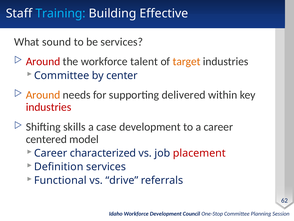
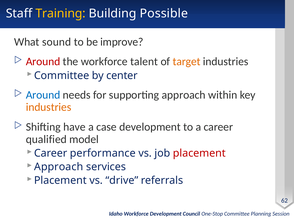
Training colour: light blue -> yellow (61, 14)
Effective: Effective -> Possible (164, 14)
be services: services -> improve (122, 42)
Around colour: orange -> blue (43, 95)
supporting delivered: delivered -> approach (184, 95)
industries colour: red -> orange (49, 107)
skills: skills -> have (74, 127)
centered: centered -> qualified (46, 139)
characterized: characterized -> performance (103, 153)
Definition: Definition -> Approach (59, 166)
Functional: Functional -> Placement (60, 180)
